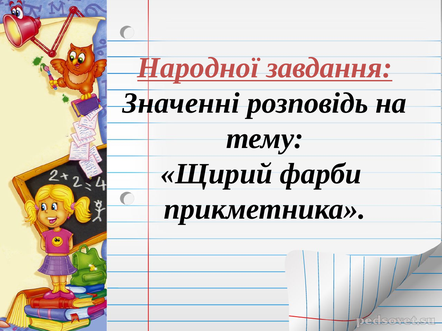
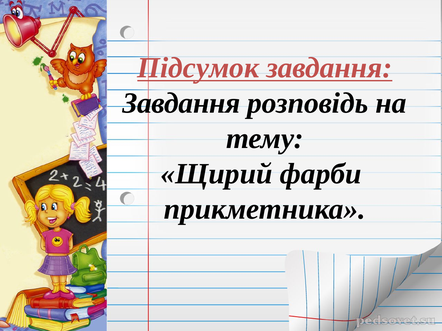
Народної: Народної -> Підсумок (198, 68)
Значенні: Значенні -> Завдання (181, 103)
